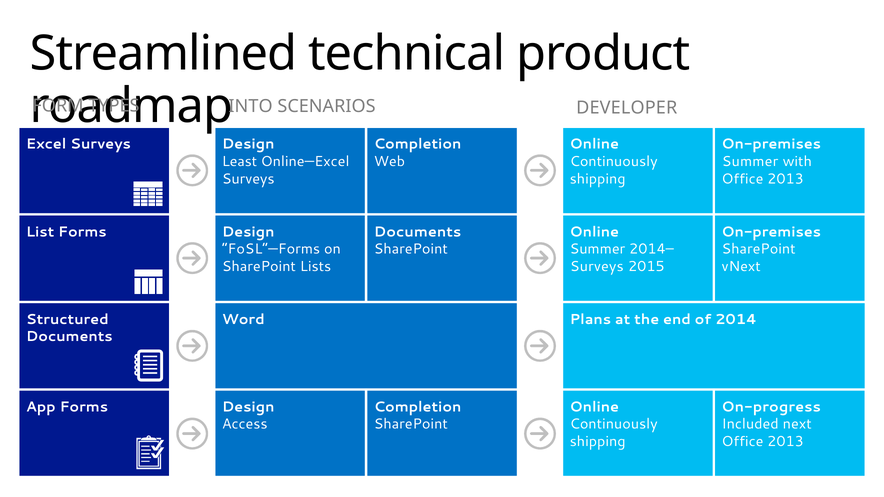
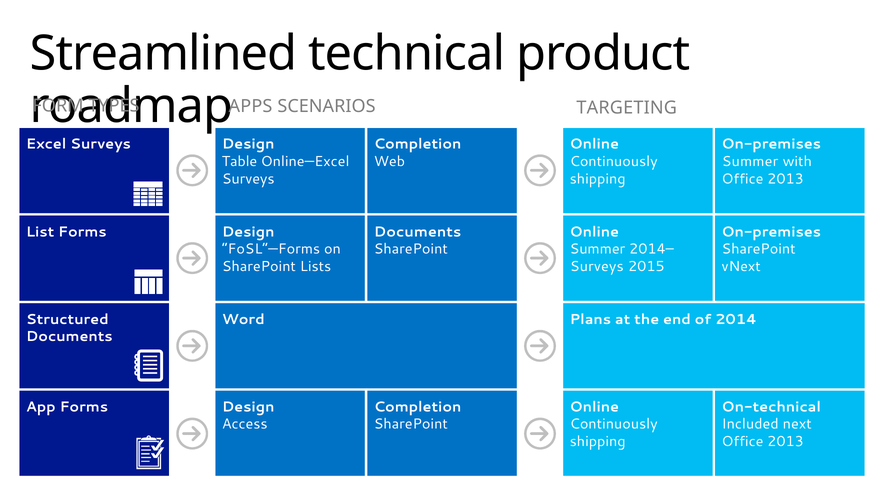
INTO: INTO -> APPS (250, 106)
DEVELOPER: DEVELOPER -> TARGETING (627, 108)
Least: Least -> Table (239, 162)
On-progress: On-progress -> On-technical (771, 407)
